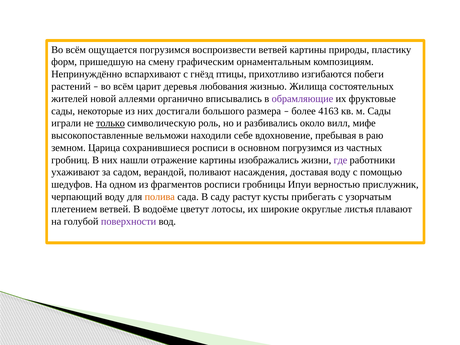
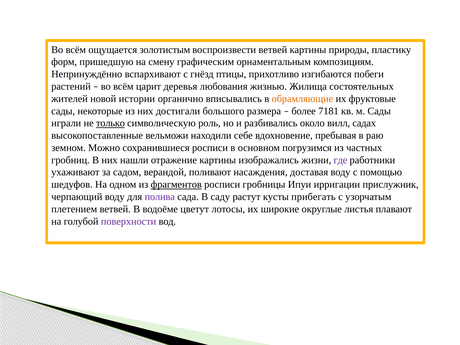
ощущается погрузимся: погрузимся -> золотистым (165, 50)
аллеями: аллеями -> истории (137, 99)
обрамляющие colour: purple -> orange (302, 99)
4163: 4163 -> 7181 (328, 111)
мифе: мифе -> садах (364, 123)
Царица: Царица -> Можно (104, 148)
фрагментов underline: none -> present (176, 185)
верностью: верностью -> ирригации (337, 185)
полива colour: orange -> purple (160, 197)
